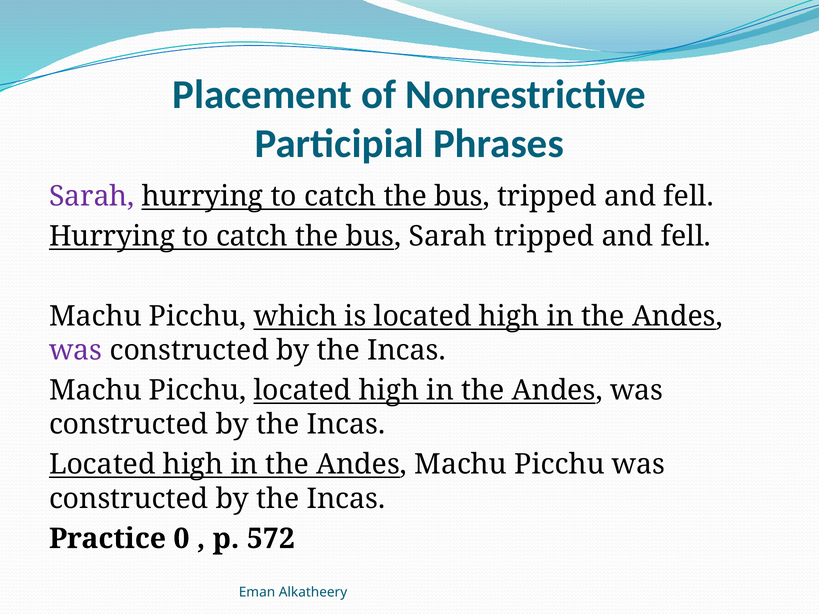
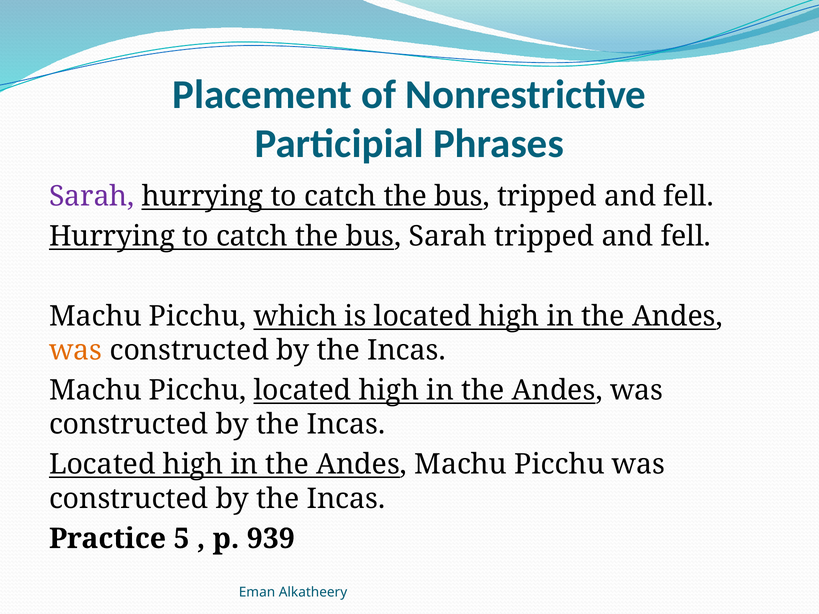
was colour: purple -> orange (76, 351)
0: 0 -> 5 (181, 539)
572: 572 -> 939 (271, 539)
